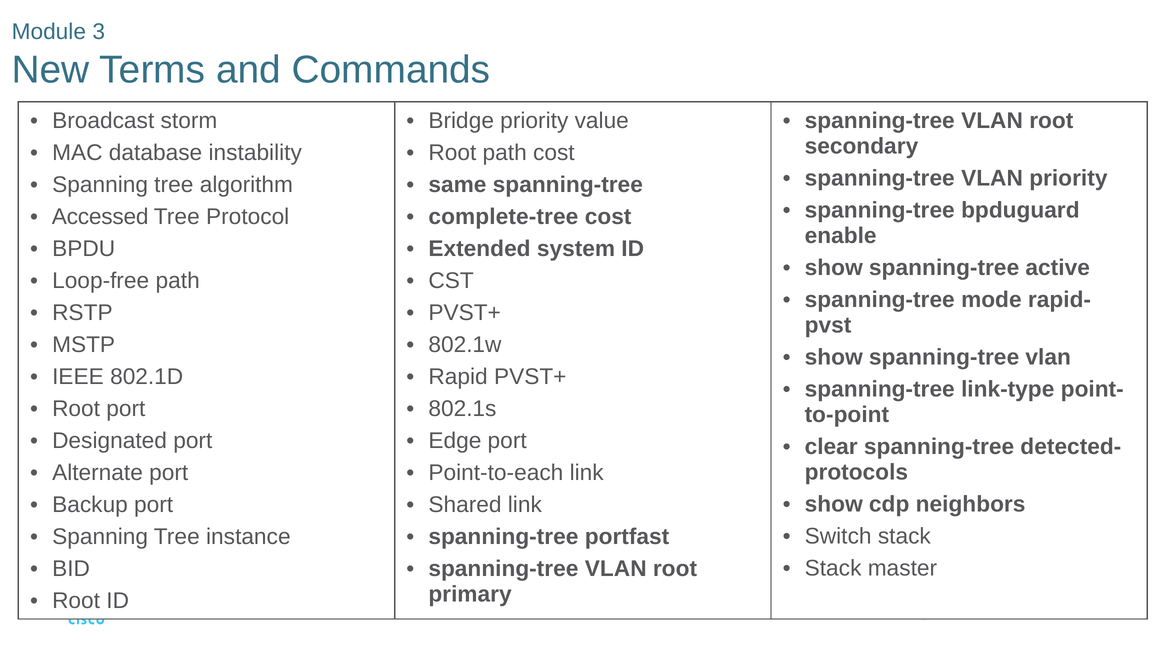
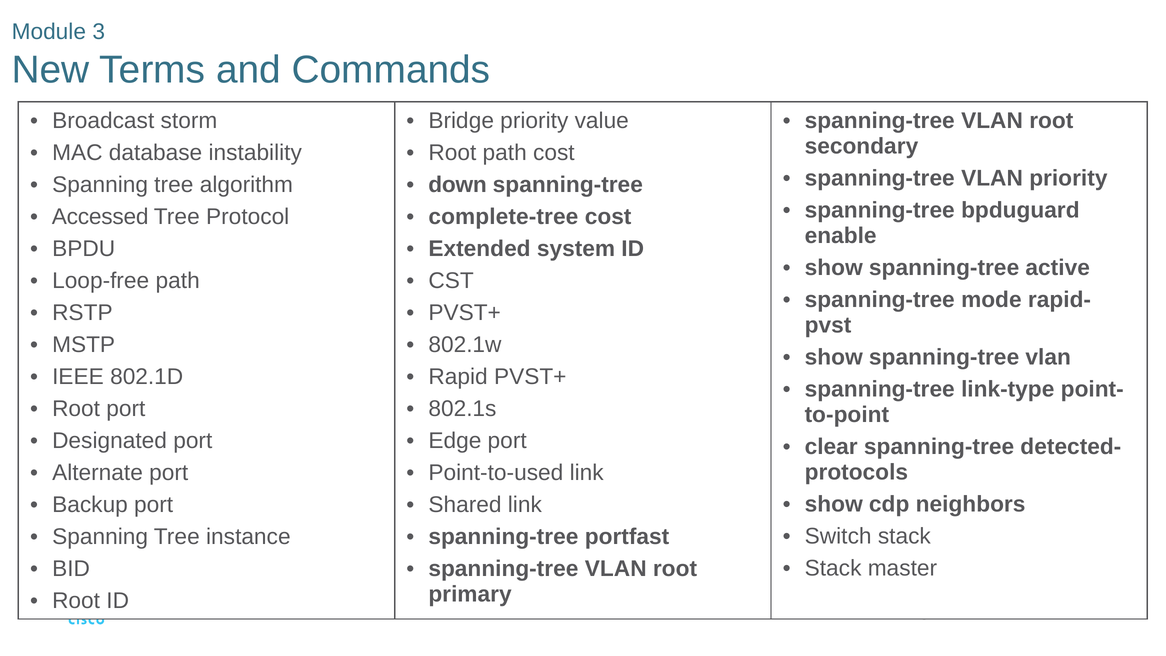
same: same -> down (458, 185)
Point-to-each: Point-to-each -> Point-to-used (496, 473)
